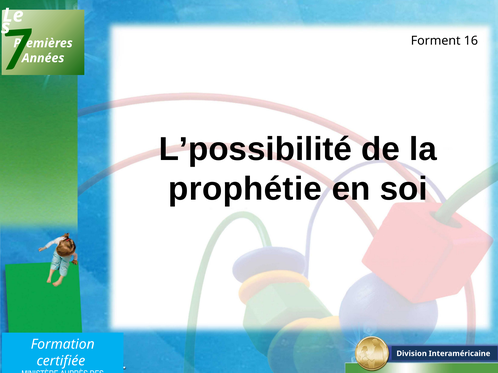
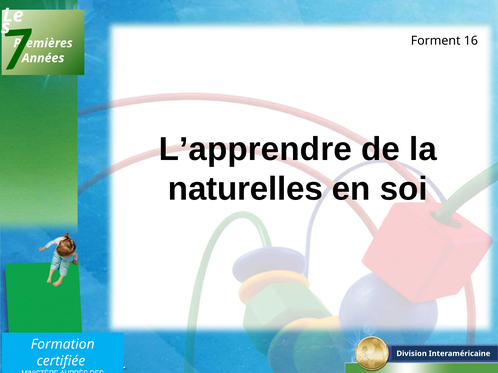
L’possibilité: L’possibilité -> L’apprendre (255, 149)
prophétie: prophétie -> naturelles (245, 189)
